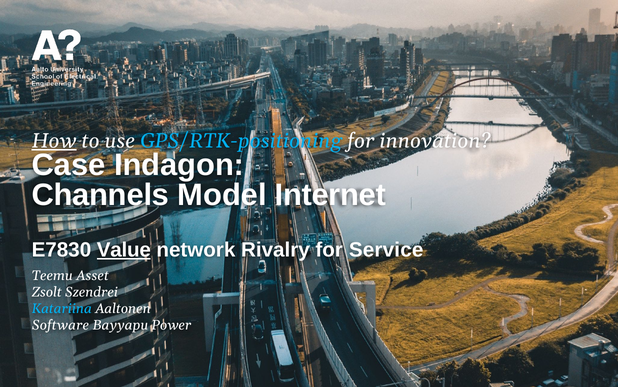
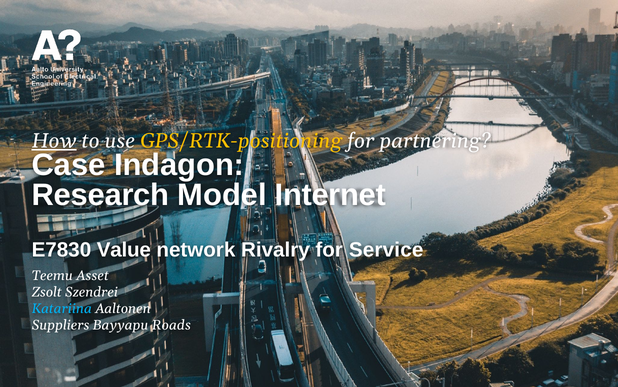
GPS/RTK-positioning colour: light blue -> yellow (241, 141)
innovation: innovation -> partnering (435, 141)
Channels: Channels -> Research (100, 195)
Value underline: present -> none (124, 249)
Software: Software -> Suppliers (61, 325)
Power: Power -> Roads (171, 325)
